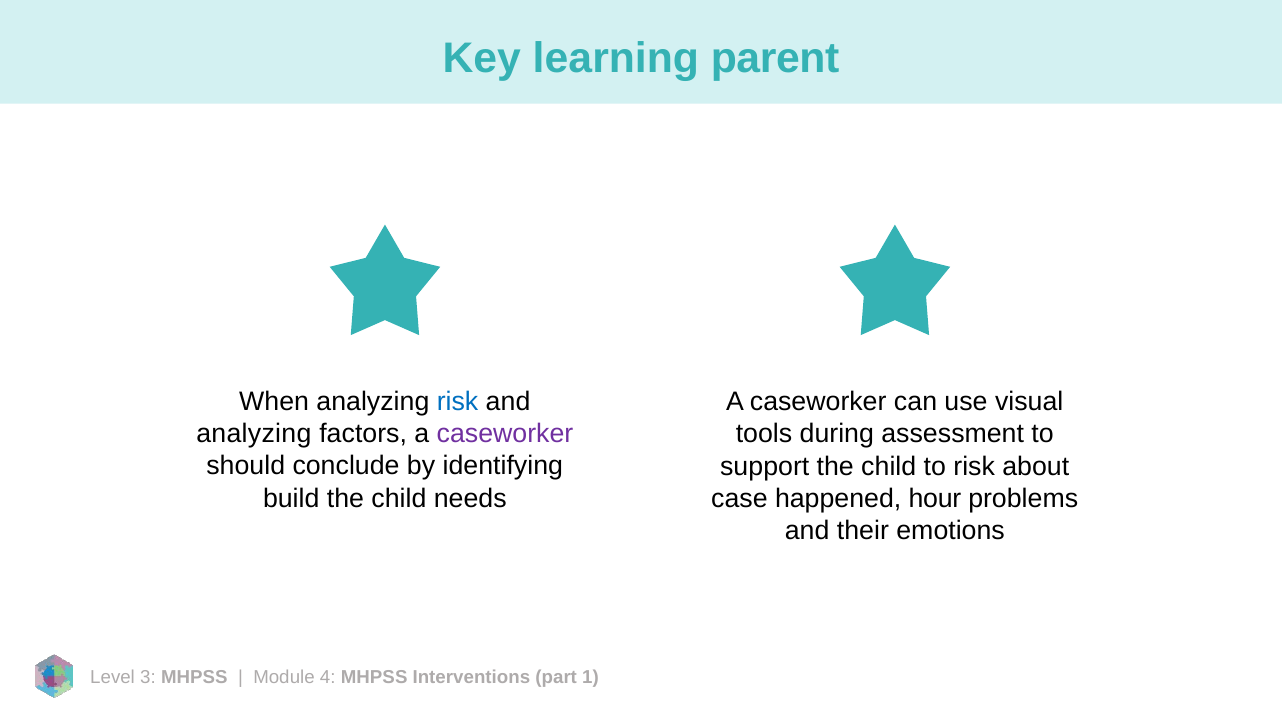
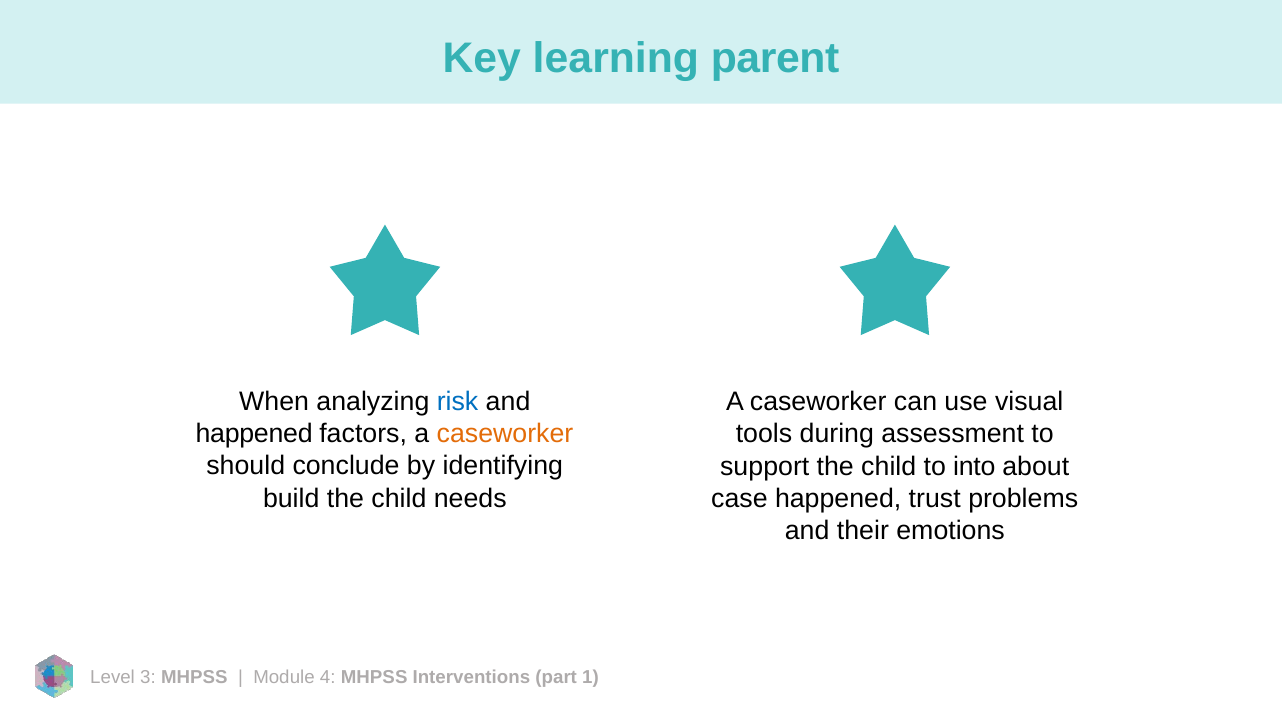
analyzing: analyzing -> happened (254, 434)
caseworker colour: purple -> orange (505, 434)
to risk: risk -> into (974, 466)
hour: hour -> trust (935, 498)
